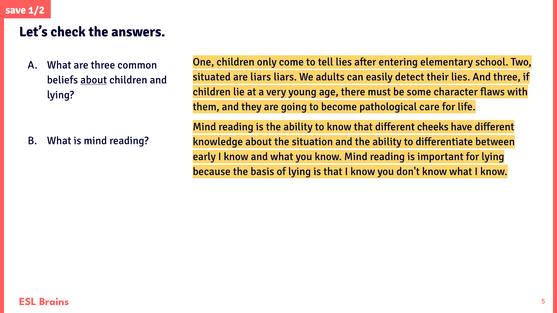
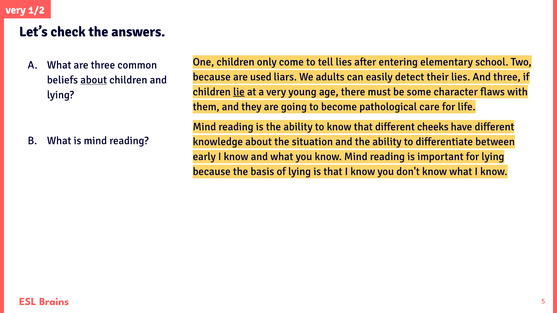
save: save -> very (16, 10)
situated: situated -> because (212, 77)
are liars: liars -> used (261, 77)
lie underline: none -> present (239, 92)
